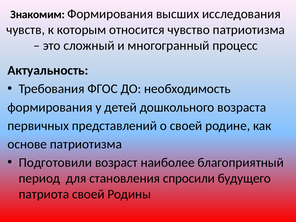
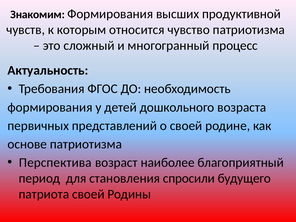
исследования: исследования -> продуктивной (241, 14)
Подготовили: Подготовили -> Перспектива (55, 163)
